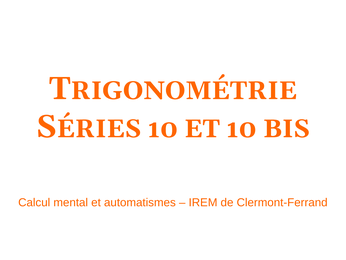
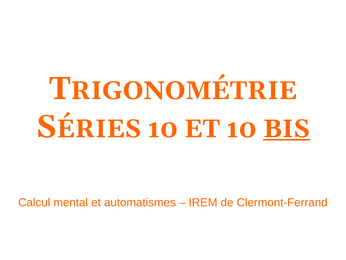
BIS underline: none -> present (286, 129)
